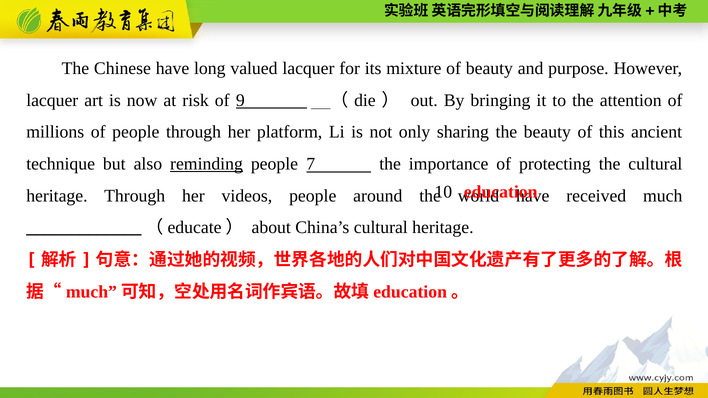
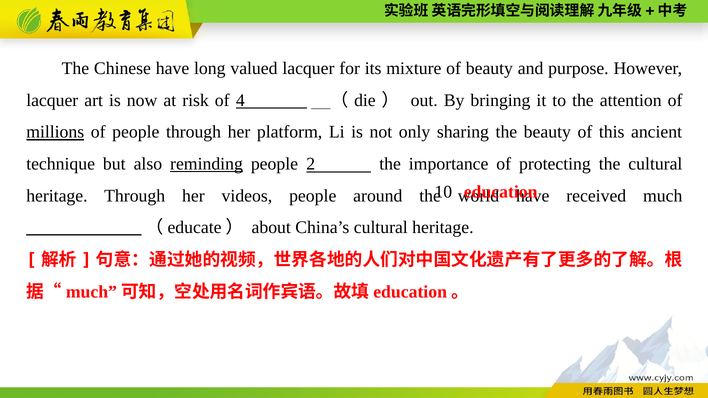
9: 9 -> 4 (240, 100)
millions underline: none -> present (55, 132)
7: 7 -> 2 (311, 164)
